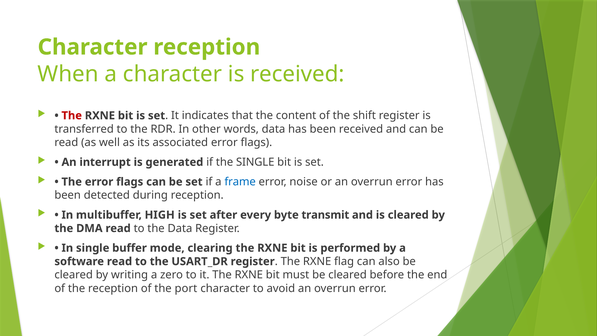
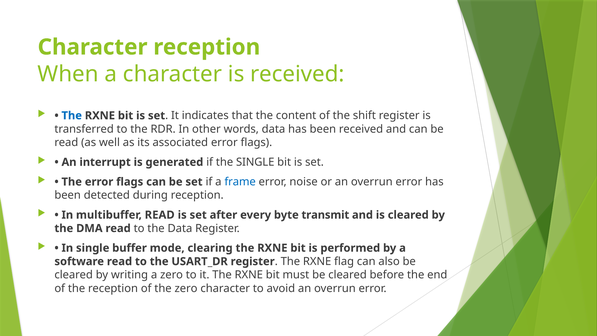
The colour: red -> blue (72, 116)
multibuffer HIGH: HIGH -> READ (160, 215)
the port: port -> zero (186, 288)
